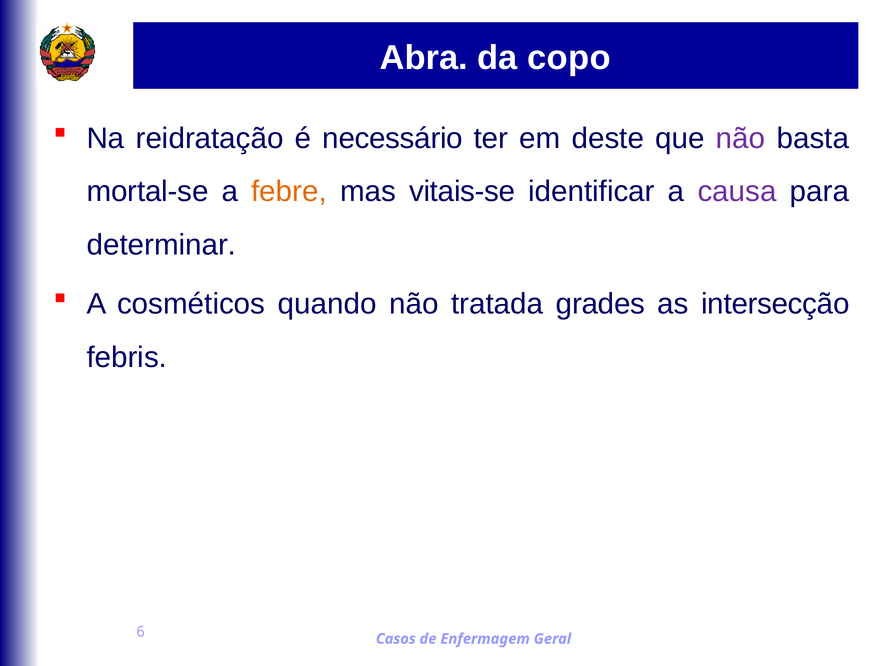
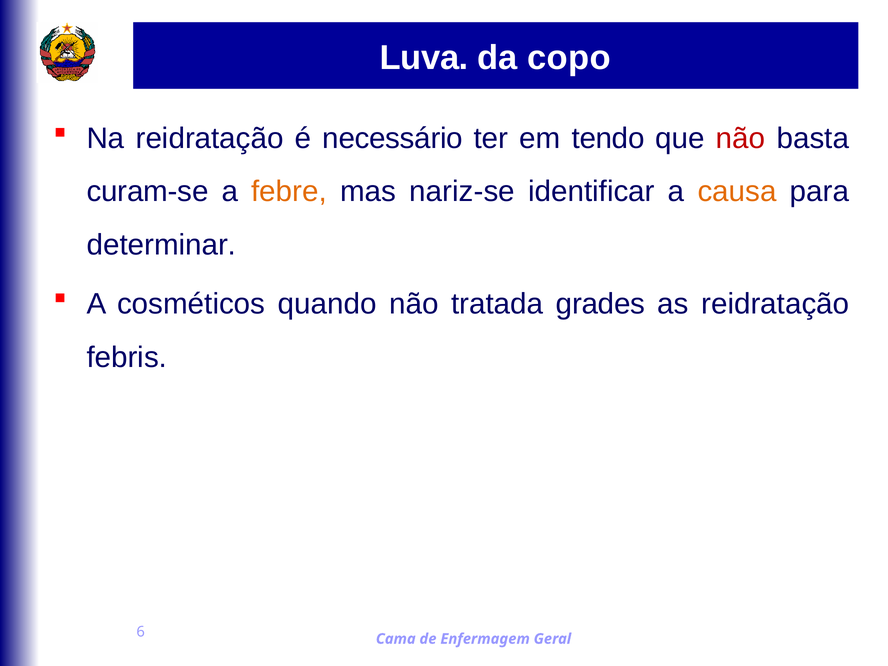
Abra: Abra -> Luva (424, 58)
deste: deste -> tendo (608, 138)
não colour: purple -> red (741, 138)
mortal-se: mortal-se -> curam-se (148, 192)
vitais-se: vitais-se -> nariz-se (462, 192)
causa colour: purple -> orange (737, 192)
as intersecção: intersecção -> reidratação (775, 304)
Casos: Casos -> Cama (396, 639)
